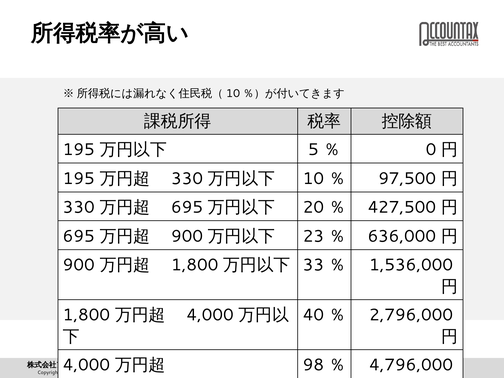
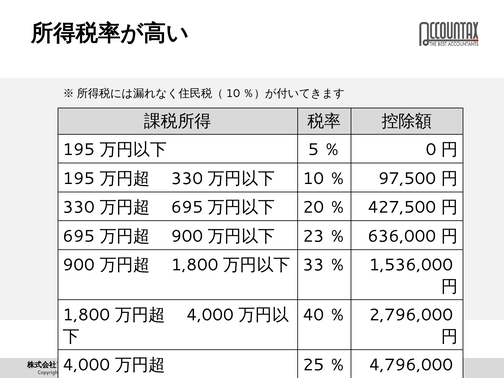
98: 98 -> 25 (313, 365)
